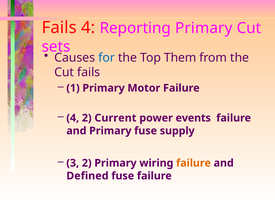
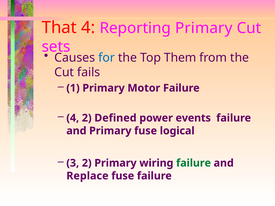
Fails: Fails -> That (59, 28)
Current: Current -> Defined (115, 118)
supply: supply -> logical (177, 131)
failure colour: orange -> green (194, 163)
Defined: Defined -> Replace (87, 176)
